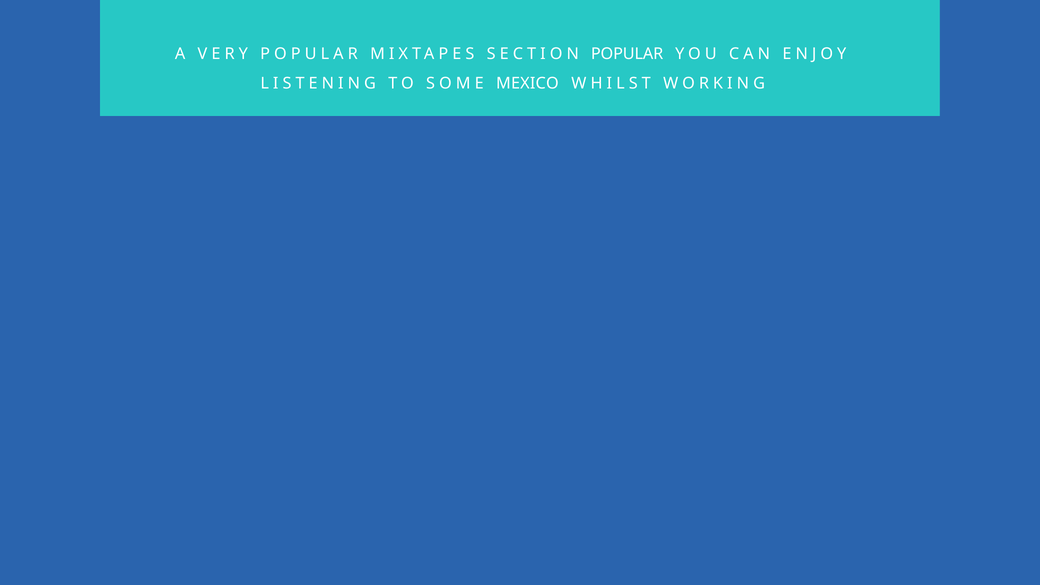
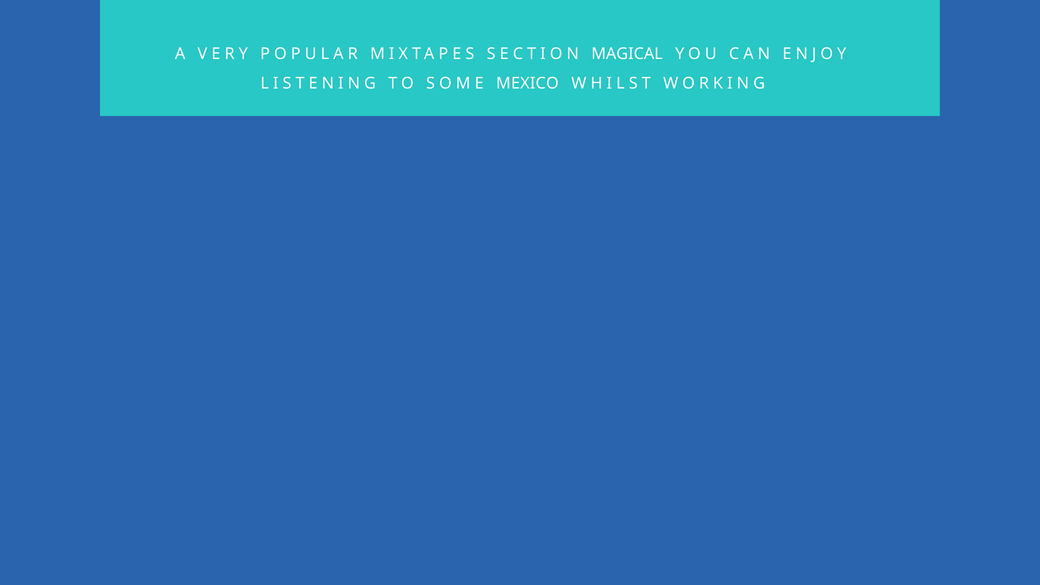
POPULAR: POPULAR -> MAGICAL (627, 54)
